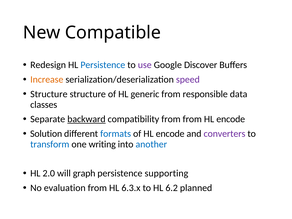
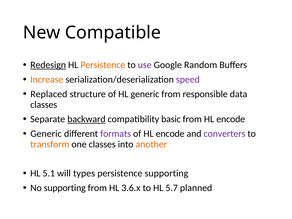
Redesign underline: none -> present (48, 65)
Persistence colour: blue -> orange (103, 65)
Discover: Discover -> Random (201, 65)
Structure: Structure -> Replaced (49, 94)
compatibility from: from -> basic (171, 119)
Solution: Solution -> Generic (46, 134)
formats colour: blue -> purple (116, 134)
transform colour: blue -> orange (50, 144)
one writing: writing -> classes (102, 144)
another colour: blue -> orange (151, 144)
2.0: 2.0 -> 5.1 (49, 173)
graph: graph -> types (84, 173)
No evaluation: evaluation -> supporting (65, 188)
6.3.x: 6.3.x -> 3.6.x (131, 188)
6.2: 6.2 -> 5.7 (172, 188)
